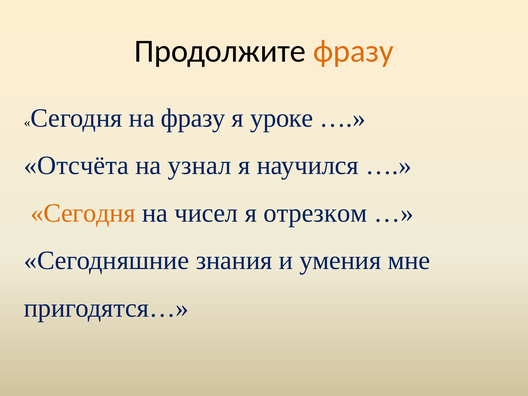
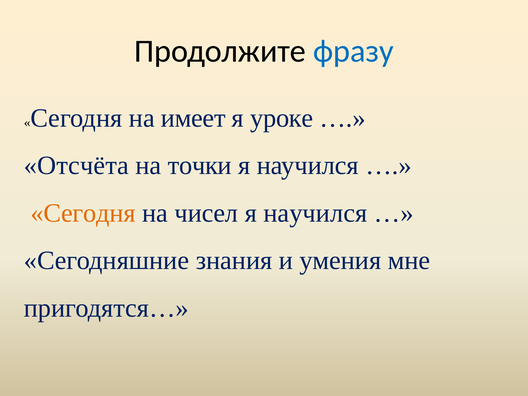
фразу colour: orange -> blue (353, 51)
на фразу: фразу -> имеет (193, 118)
узнал: узнал -> точки (200, 165)
отрезком: отрезком -> научился (315, 213)
